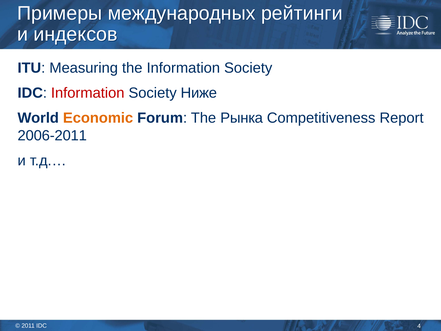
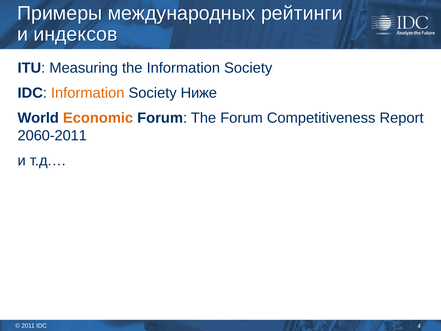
Information colour: red -> orange (88, 93)
The Рынка: Рынка -> Forum (242, 118)
2006-2011: 2006-2011 -> 2060-2011 (52, 135)
